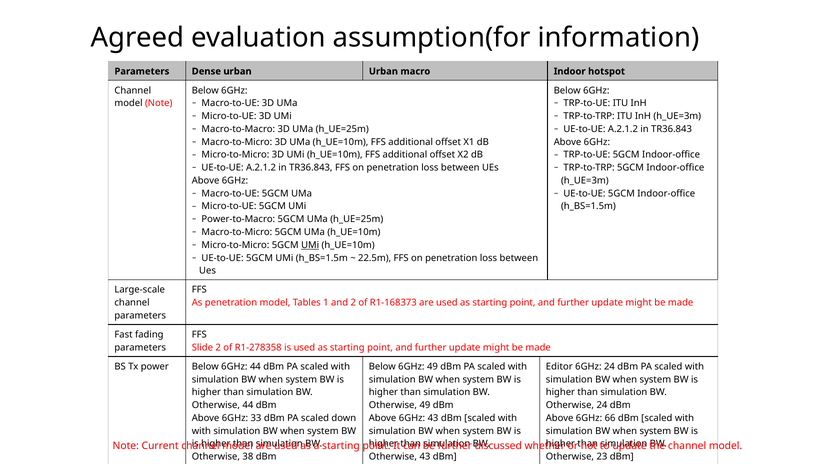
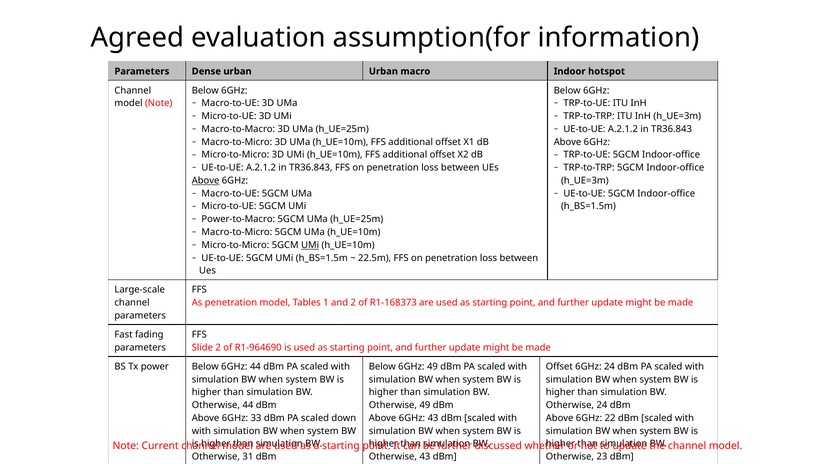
Above underline: none -> present (206, 181)
R1-278358: R1-278358 -> R1-964690 (258, 348)
Editor: Editor -> Offset (559, 367)
66: 66 -> 22 (610, 418)
38: 38 -> 31 (248, 457)
